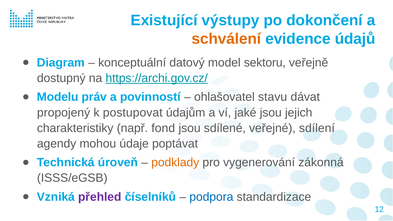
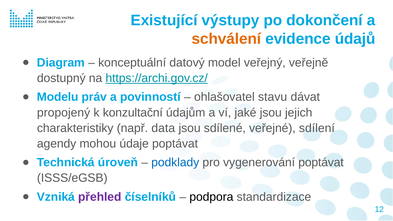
sektoru: sektoru -> veřejný (265, 63)
postupovat: postupovat -> konzultační (133, 113)
fond: fond -> data (163, 128)
podklady colour: orange -> blue (175, 163)
vygenerování zákonná: zákonná -> poptávat (321, 163)
podpora colour: blue -> black (211, 197)
